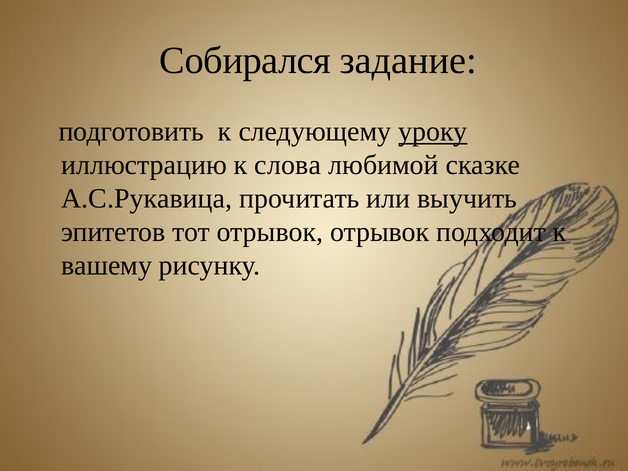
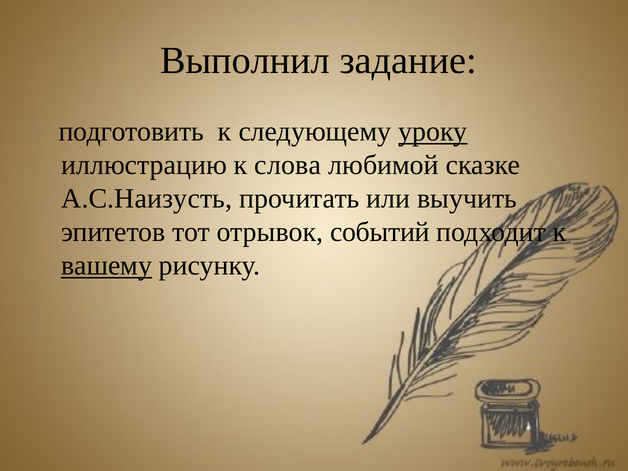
Собирался: Собирался -> Выполнил (245, 61)
А.С.Рукавица: А.С.Рукавица -> А.С.Наизусть (147, 199)
отрывок отрывок: отрывок -> событий (380, 232)
вашему underline: none -> present (107, 266)
